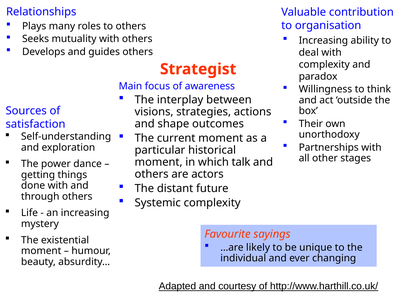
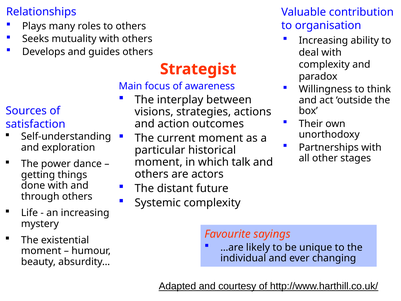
shape: shape -> action (173, 124)
